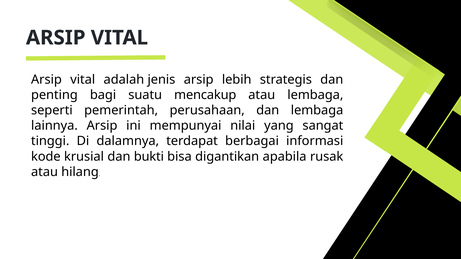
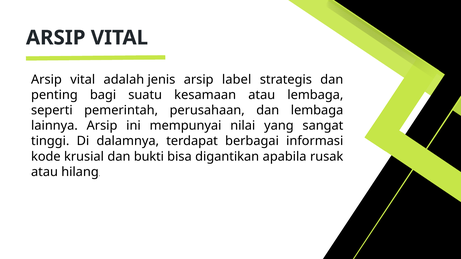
lebih: lebih -> label (237, 80)
mencakup: mencakup -> kesamaan (205, 95)
